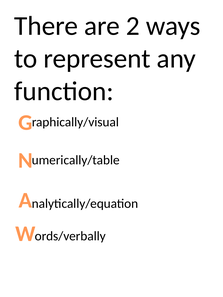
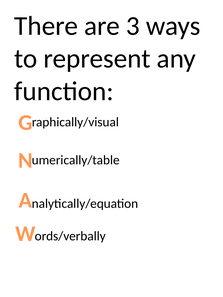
2: 2 -> 3 (133, 26)
